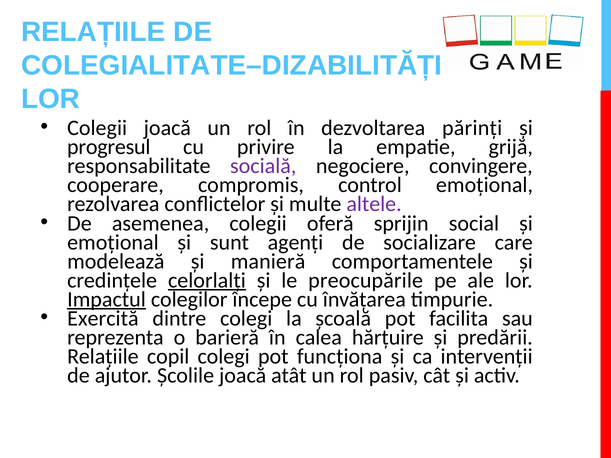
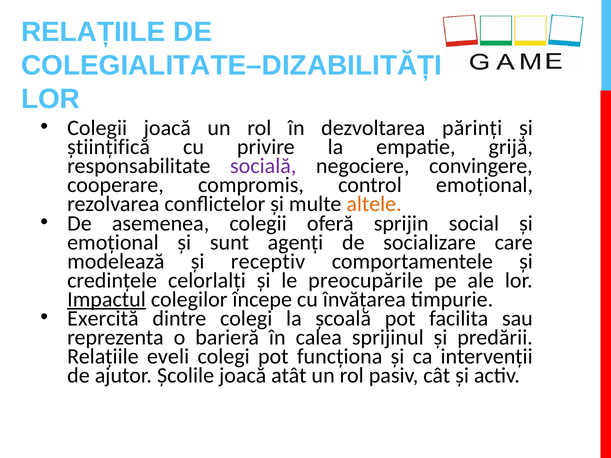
progresul: progresul -> științifică (109, 147)
altele colour: purple -> orange (374, 204)
manieră: manieră -> receptiv (268, 261)
celorlalți underline: present -> none (207, 281)
hărțuire: hărțuire -> sprijinul (388, 338)
copil: copil -> eveli (168, 357)
